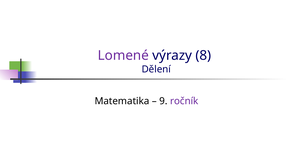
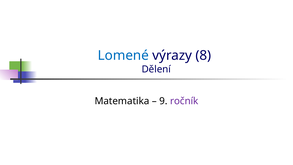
Lomené colour: purple -> blue (123, 55)
